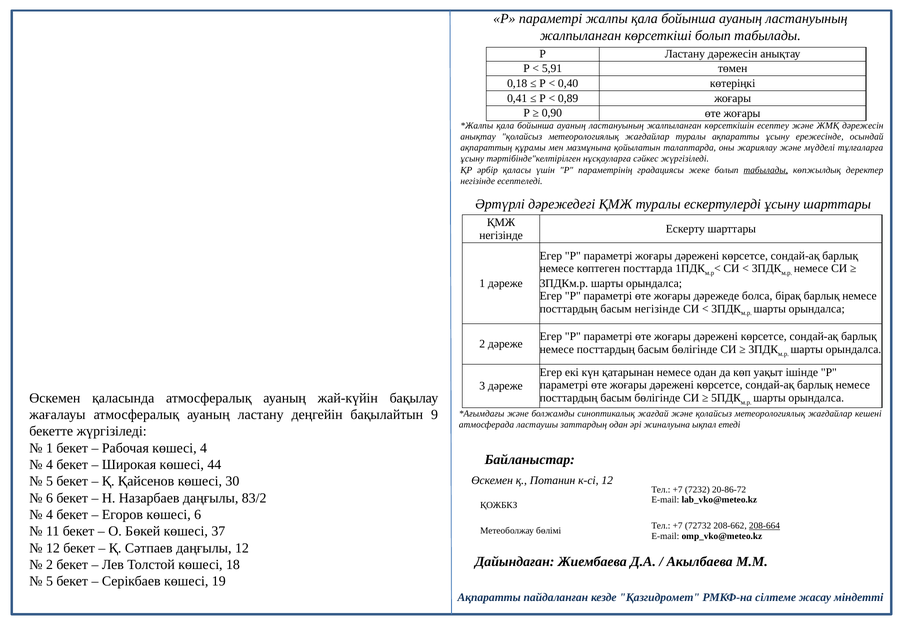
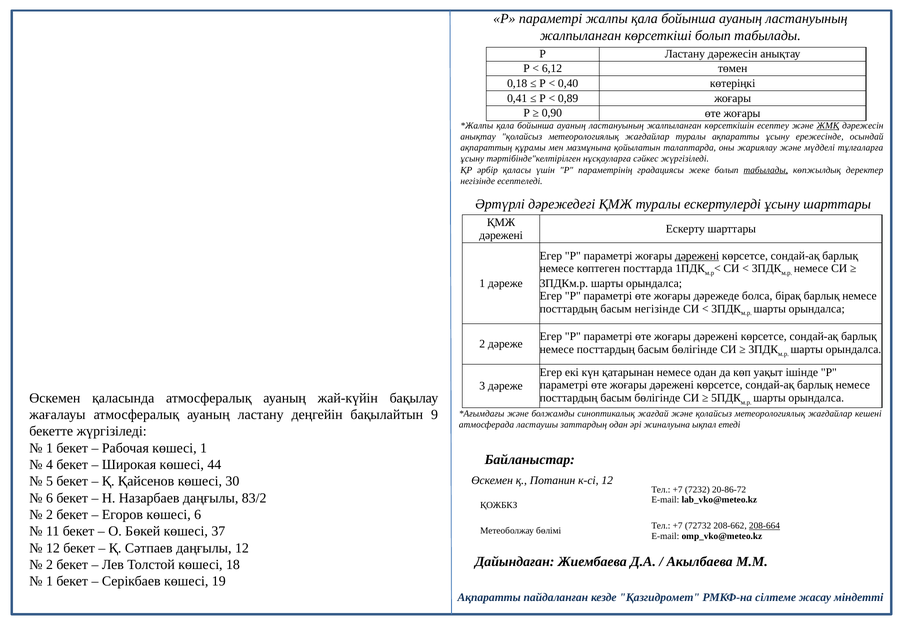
5,91: 5,91 -> 6,12 (552, 68)
ЖМҚ underline: none -> present (828, 126)
негізінде: негізінде -> дәрежені (501, 235)
дәрежені underline: none -> present (697, 256)
көшесі 4: 4 -> 1 (204, 448)
4: 4 -> 2 (49, 515)
5: 5 -> 1 (49, 582)
